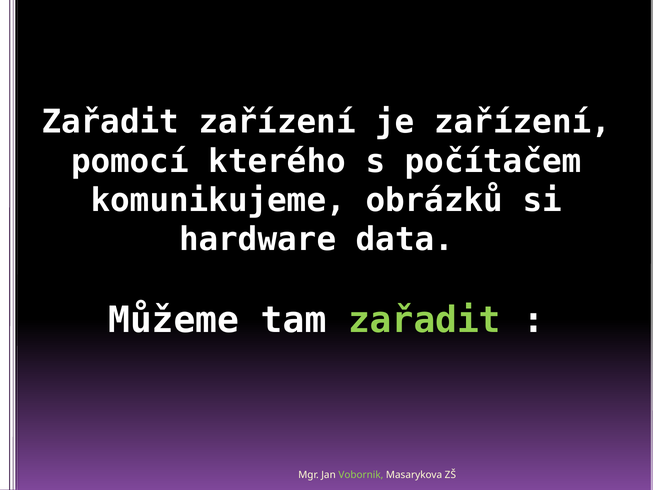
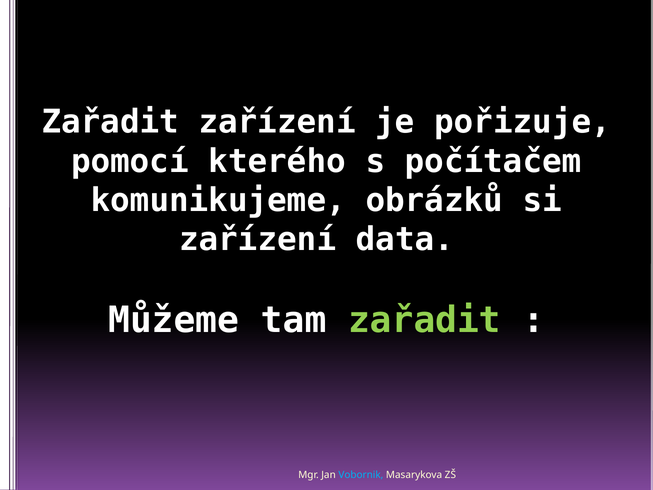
je zařízení: zařízení -> pořizuje (523, 122)
hardware: hardware -> zařízení (258, 240)
Vobornik colour: light green -> light blue (361, 474)
